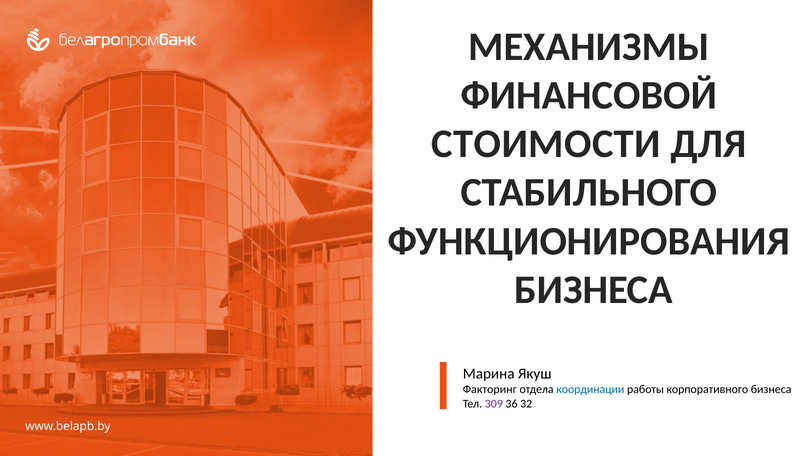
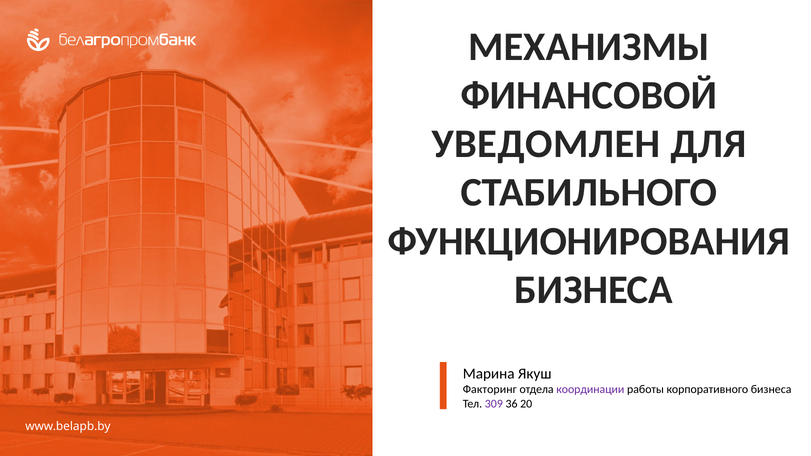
СТОИМОСТИ: СТОИМОСТИ -> УВЕДОМЛЕН (546, 144)
координации colour: blue -> purple (590, 390)
32: 32 -> 20 (526, 404)
